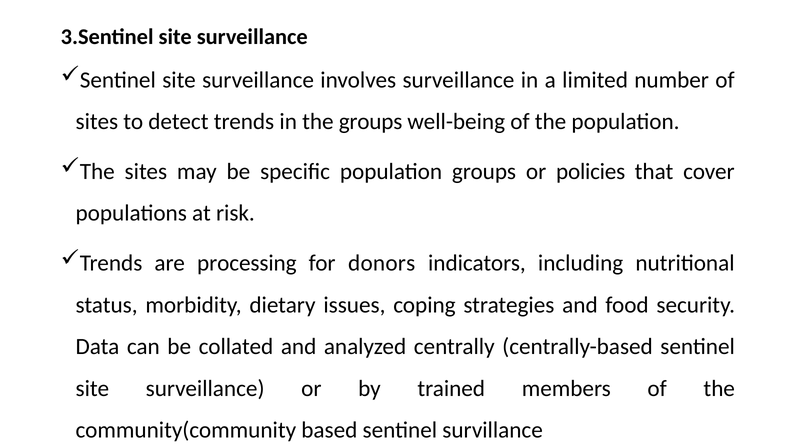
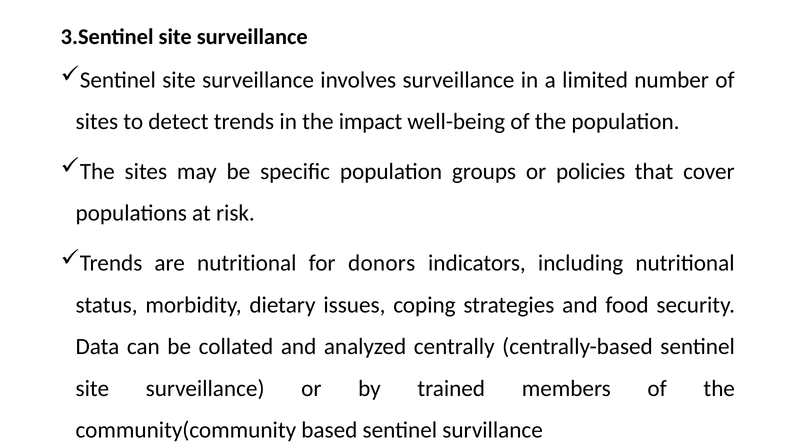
the groups: groups -> impact (371, 121)
are processing: processing -> nutritional (247, 263)
